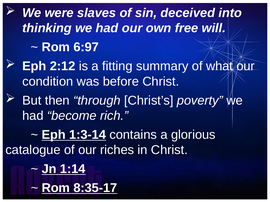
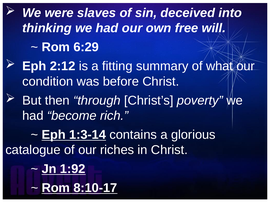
6:97: 6:97 -> 6:29 (86, 47)
1:14: 1:14 -> 1:92 (73, 169)
8:35-17: 8:35-17 -> 8:10-17 (95, 188)
